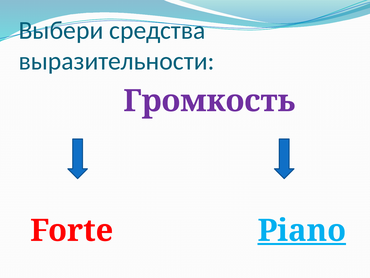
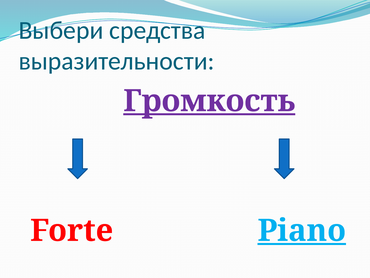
Громкость underline: none -> present (209, 101)
